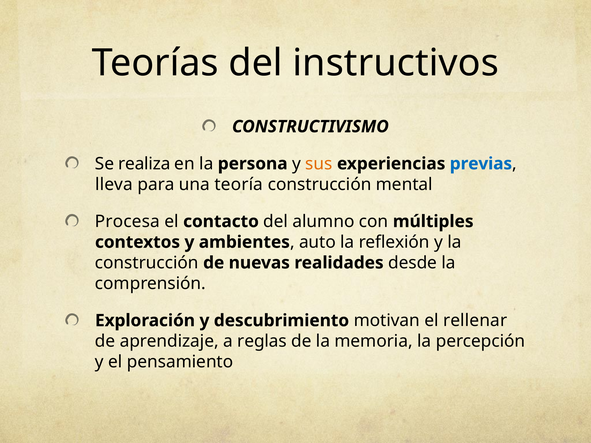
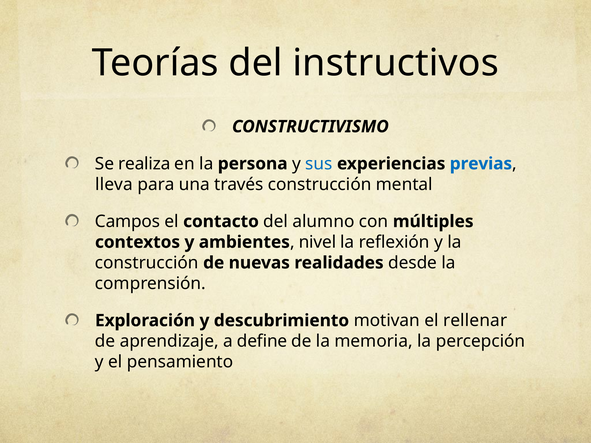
sus colour: orange -> blue (319, 164)
teoría: teoría -> través (239, 184)
Procesa: Procesa -> Campos (128, 222)
auto: auto -> nivel (317, 242)
reglas: reglas -> define (262, 341)
